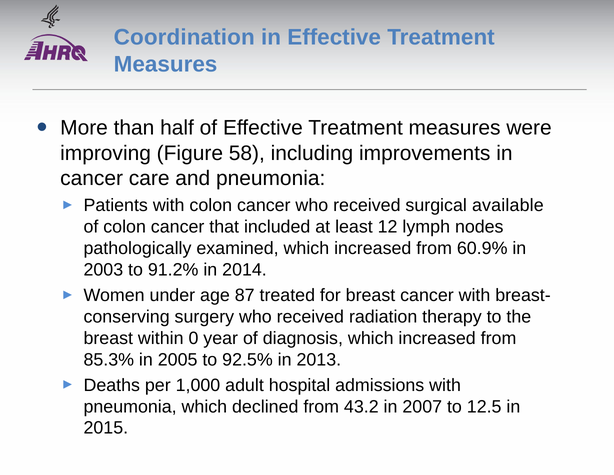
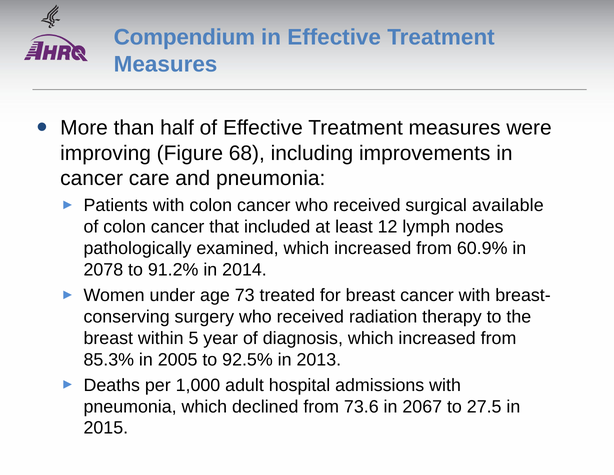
Coordination: Coordination -> Compendium (184, 37)
58: 58 -> 68 (247, 153)
2003: 2003 -> 2078 (103, 270)
87: 87 -> 73 (245, 295)
0: 0 -> 5 (193, 338)
43.2: 43.2 -> 73.6 (361, 406)
2007: 2007 -> 2067 (422, 406)
12.5: 12.5 -> 27.5 (484, 406)
